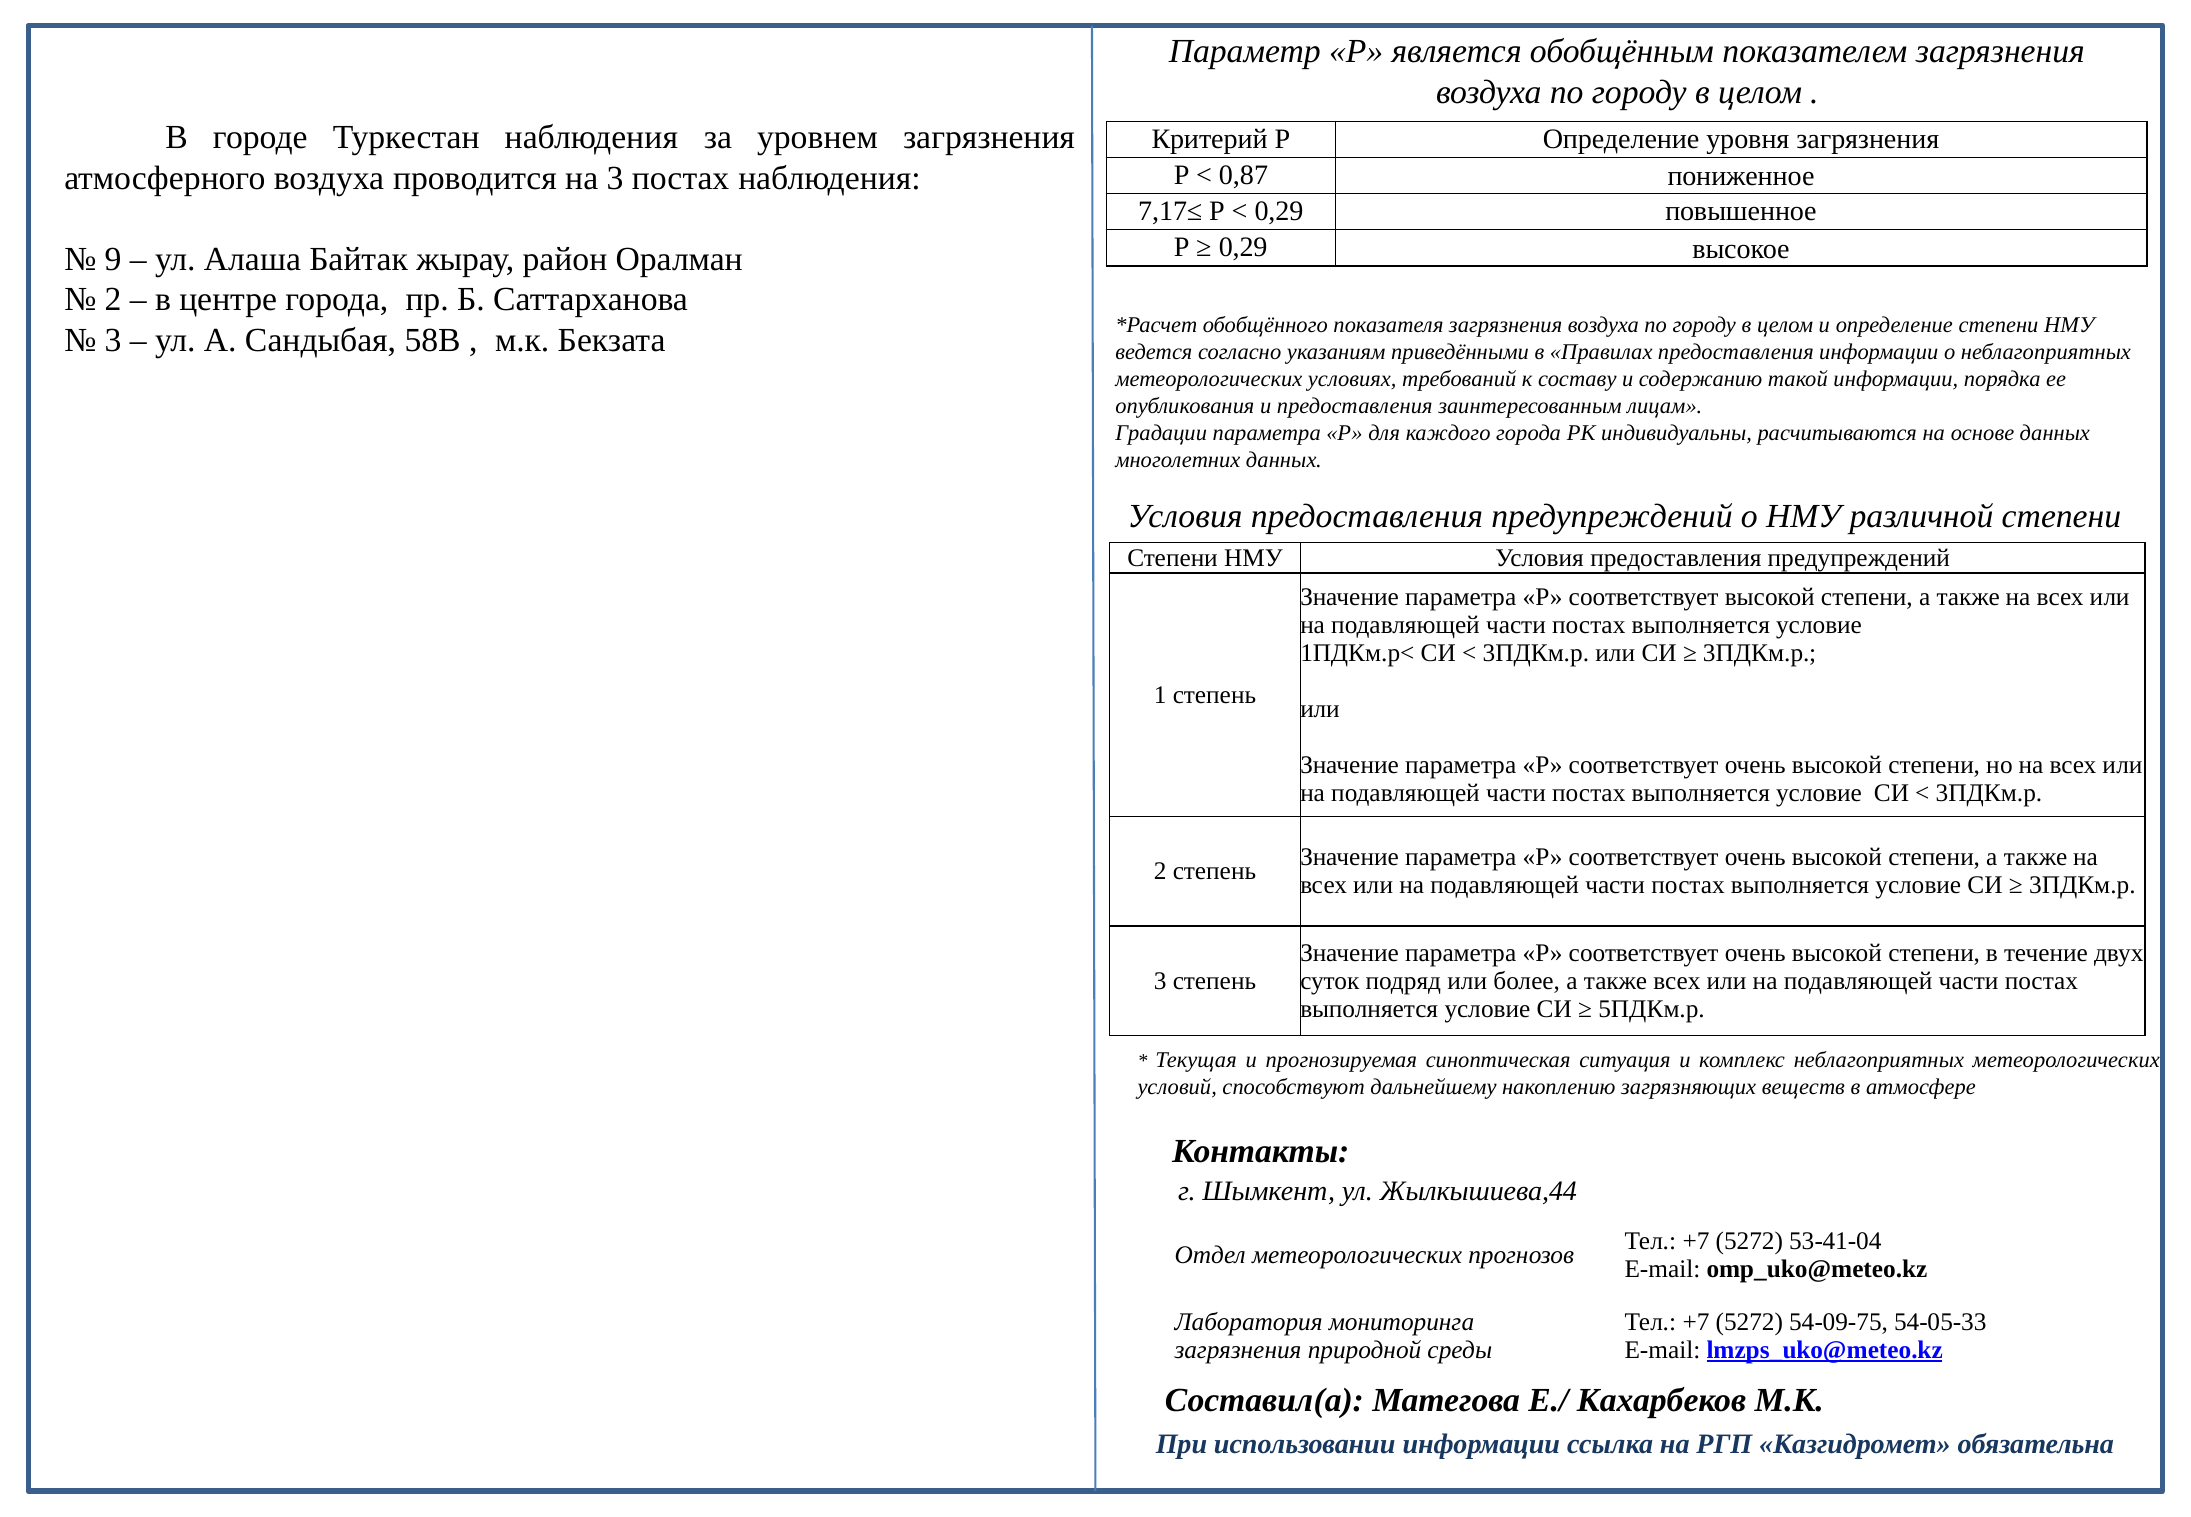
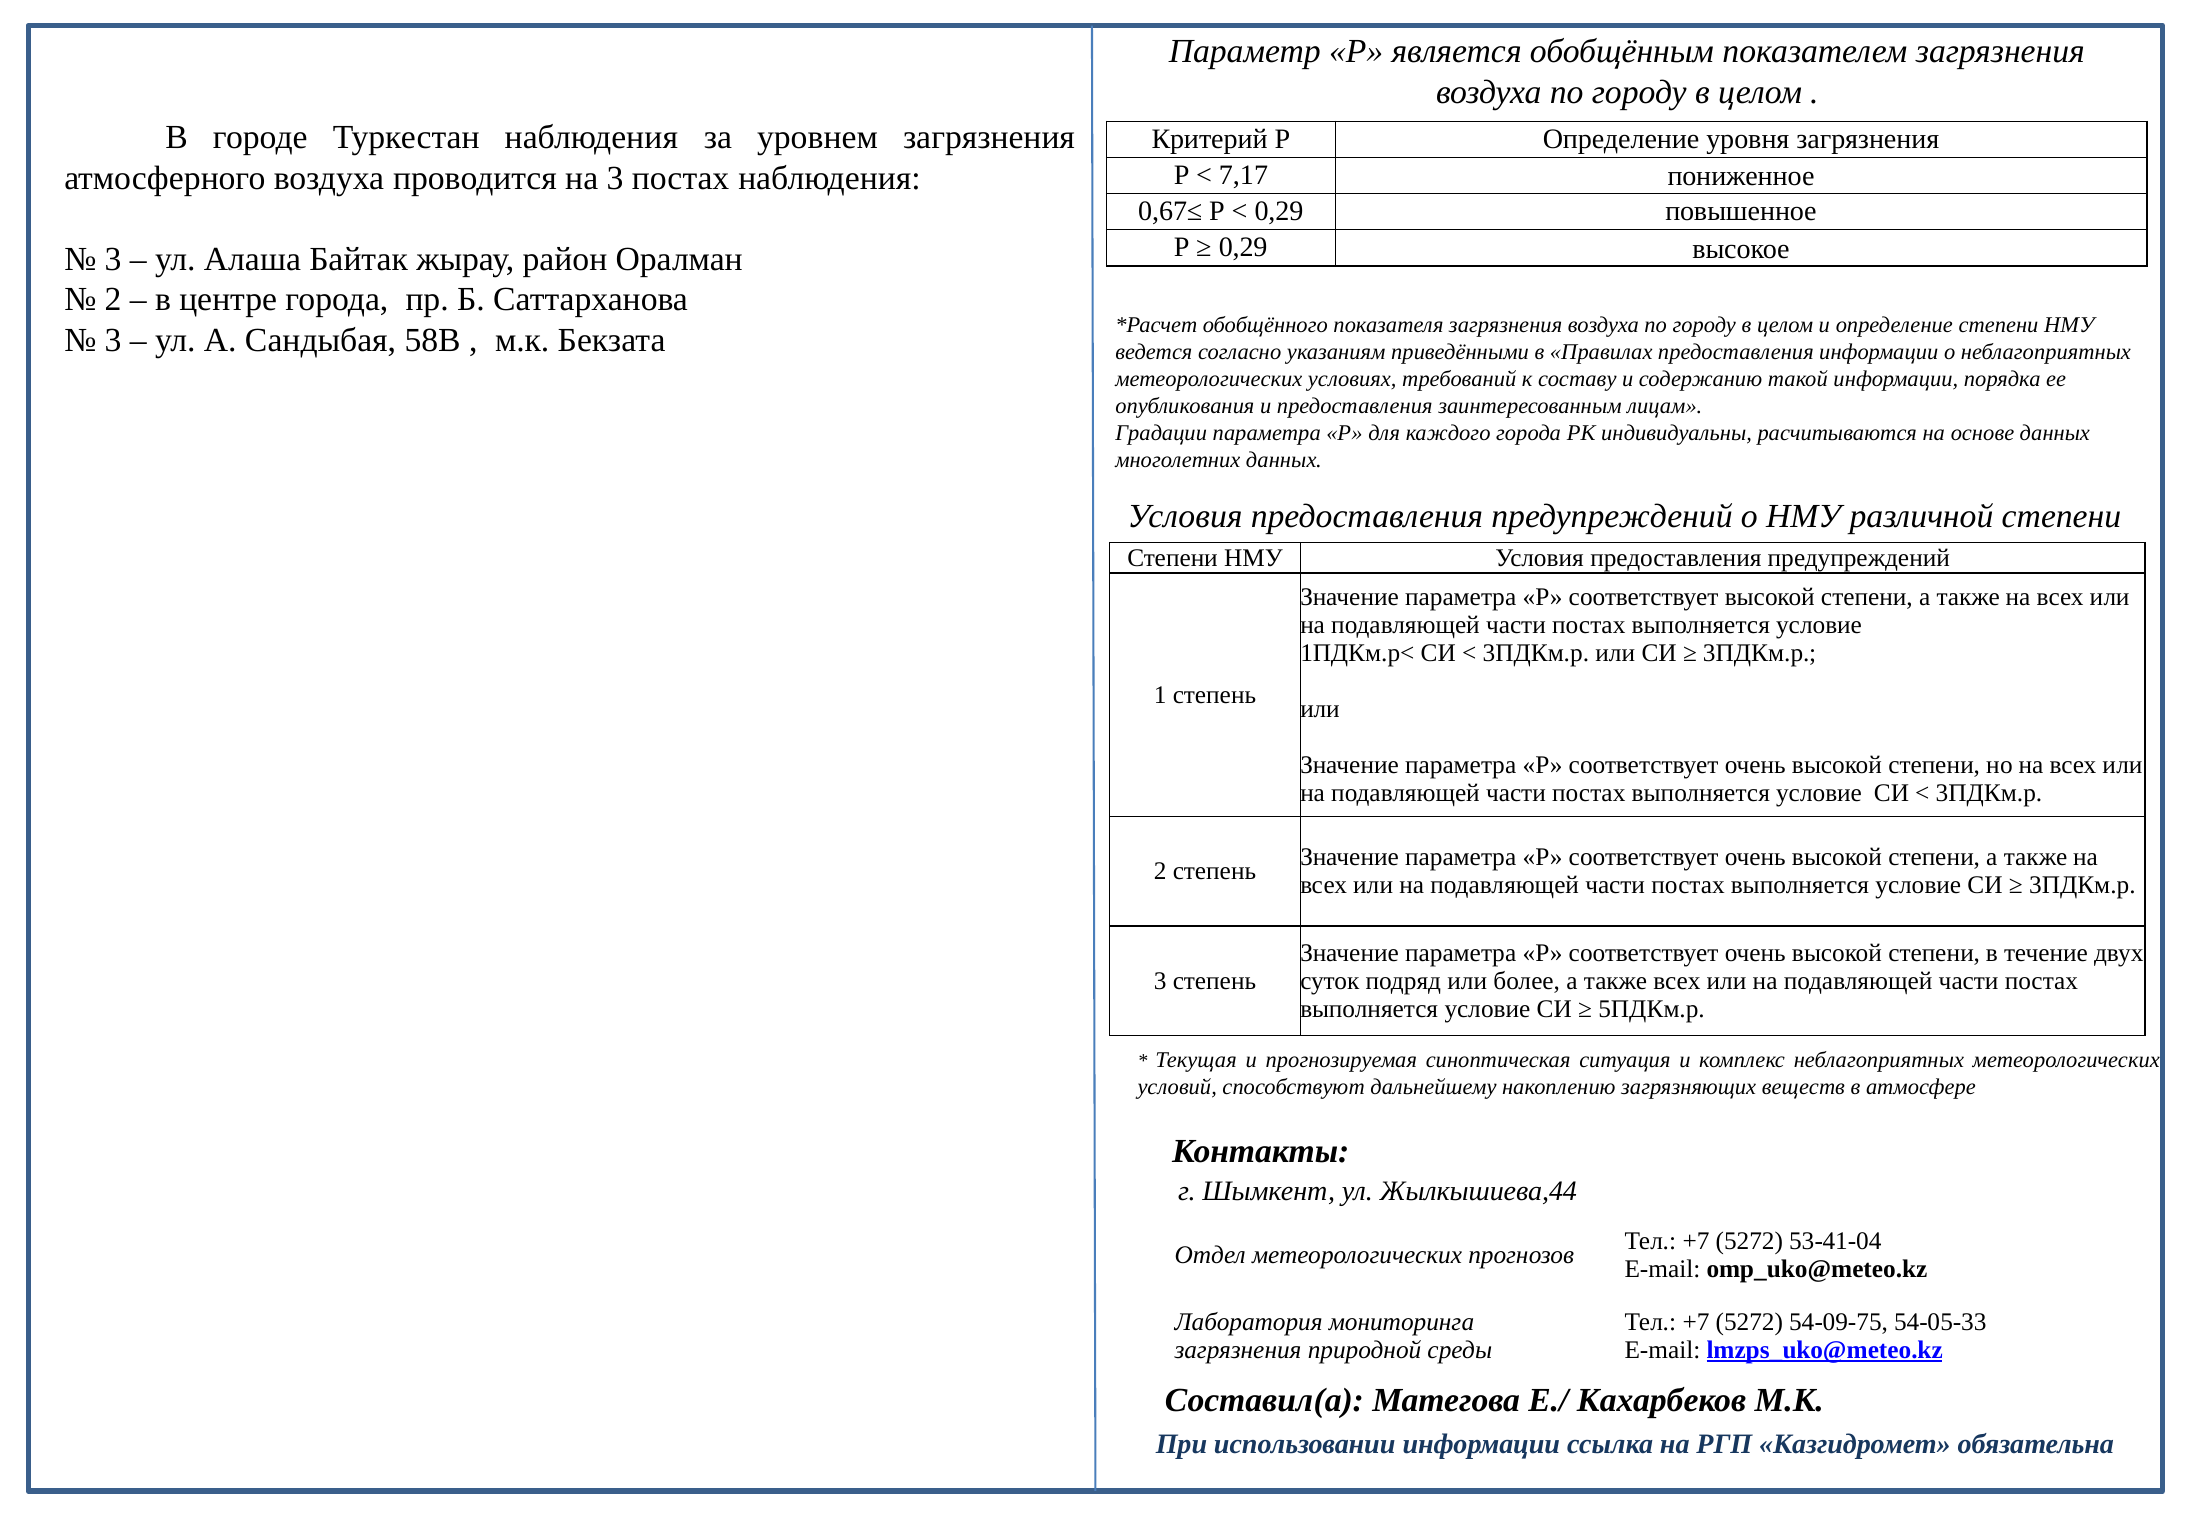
0,87: 0,87 -> 7,17 (1243, 175)
7,17≤: 7,17≤ -> 0,67≤ (1170, 211)
9: 9 -> 3 (113, 259)
